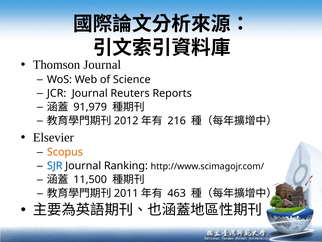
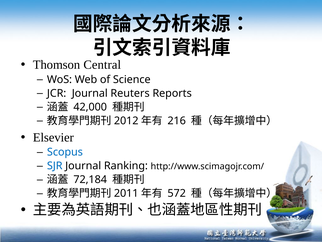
Thomson Journal: Journal -> Central (102, 65)
91,979: 91,979 -> 42,000 (90, 107)
Scopus colour: orange -> blue (65, 152)
11,500: 11,500 -> 72,184 (90, 179)
463: 463 -> 572 (177, 193)
